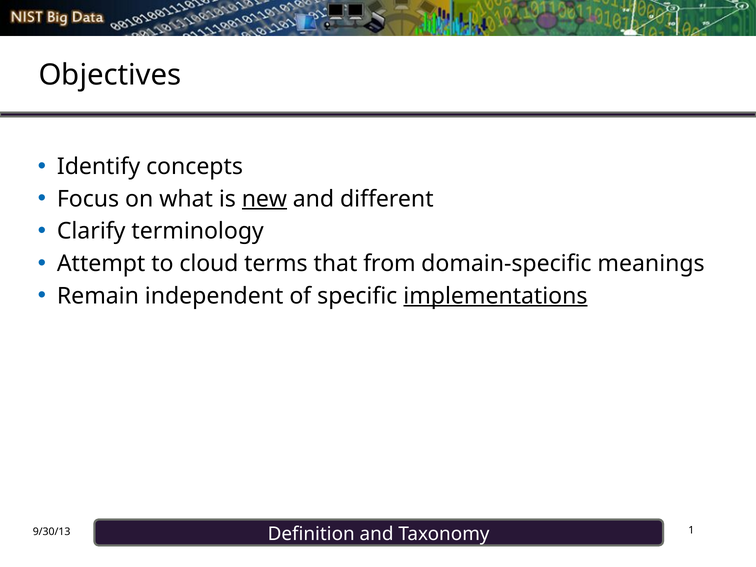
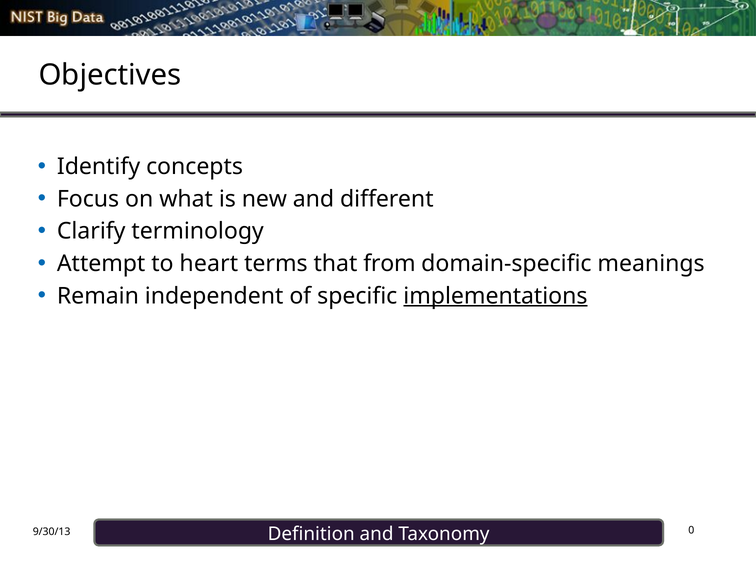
new underline: present -> none (264, 199)
cloud: cloud -> heart (209, 264)
1: 1 -> 0 (691, 530)
